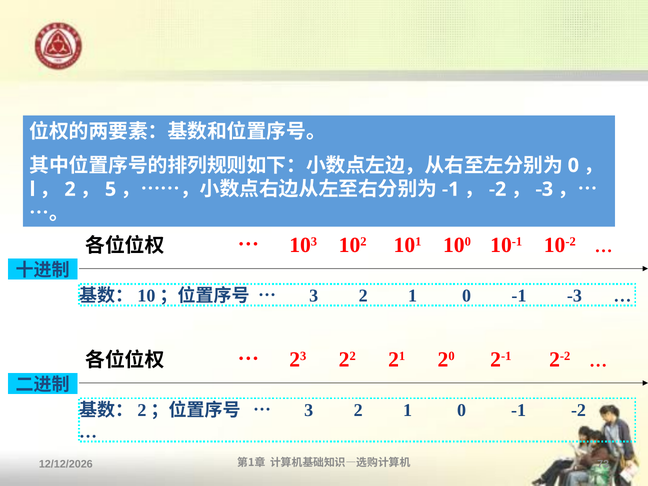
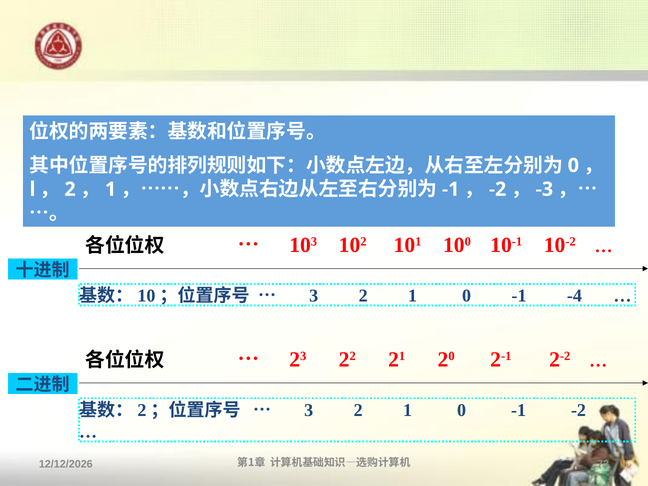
5: 5 -> 1 (111, 189)
-1 -3: -3 -> -4 (574, 296)
